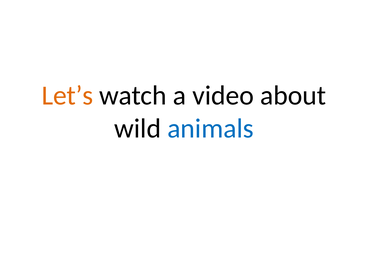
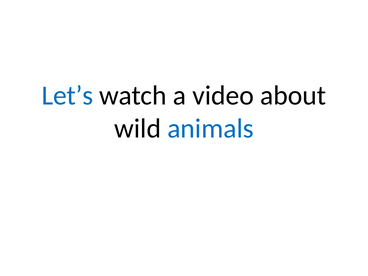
Let’s colour: orange -> blue (67, 96)
